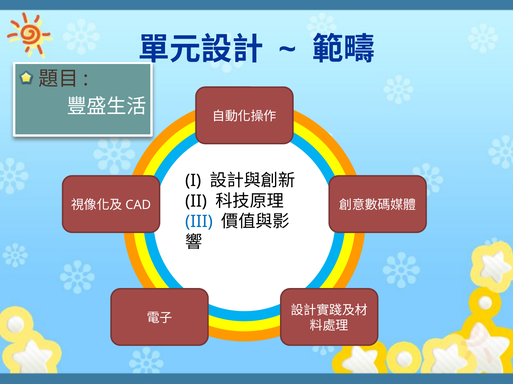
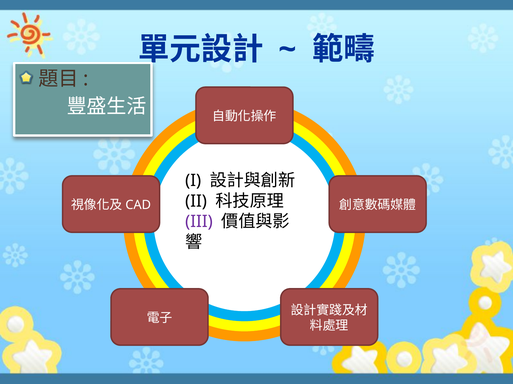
III colour: blue -> purple (199, 222)
